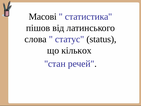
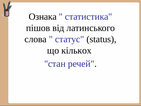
Масові: Масові -> Ознака (43, 17)
